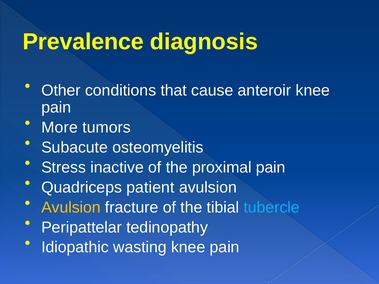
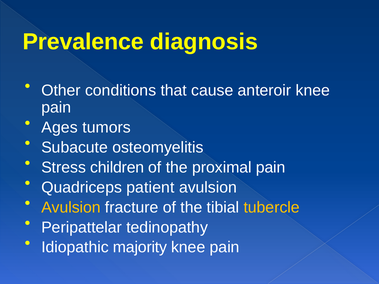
More: More -> Ages (60, 128)
inactive: inactive -> children (117, 168)
tubercle colour: light blue -> yellow (272, 208)
wasting: wasting -> majority (140, 247)
